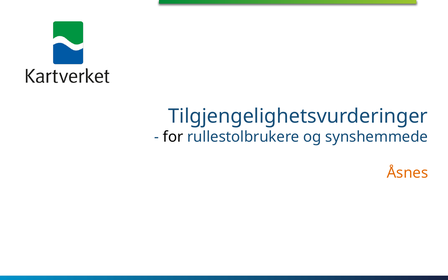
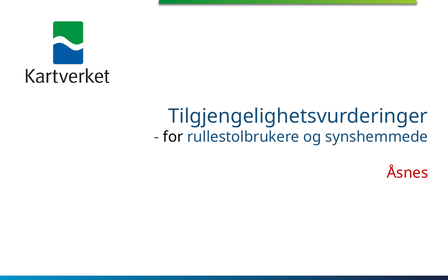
Åsnes colour: orange -> red (407, 173)
